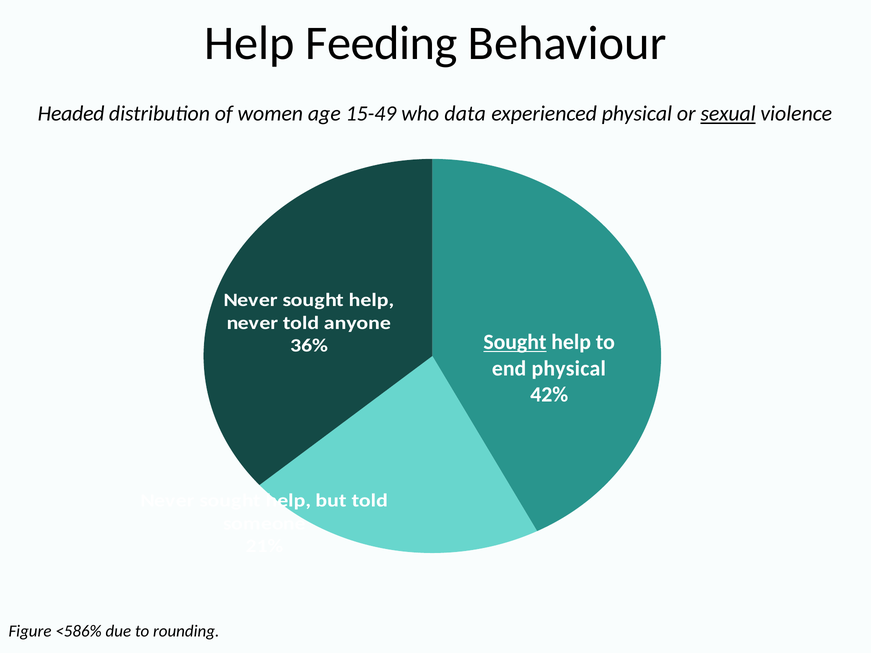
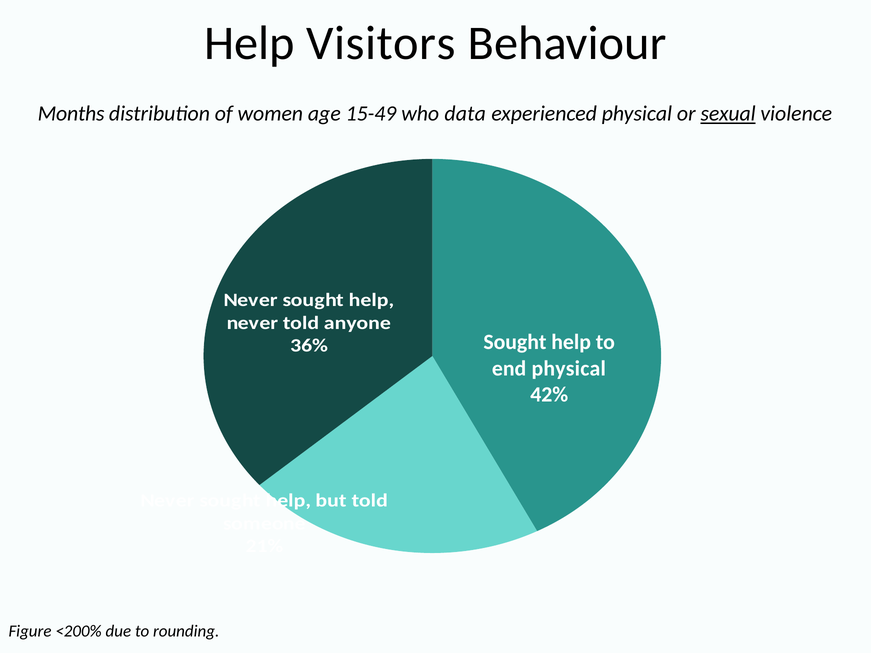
Feeding: Feeding -> Visitors (381, 43)
Headed: Headed -> Months (71, 114)
Sought underline: present -> none (515, 342)
<586%: <586% -> <200% (79, 631)
